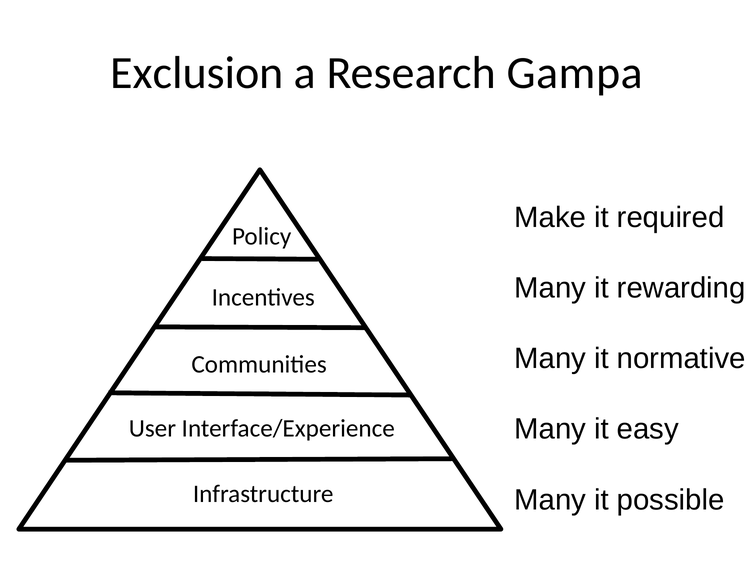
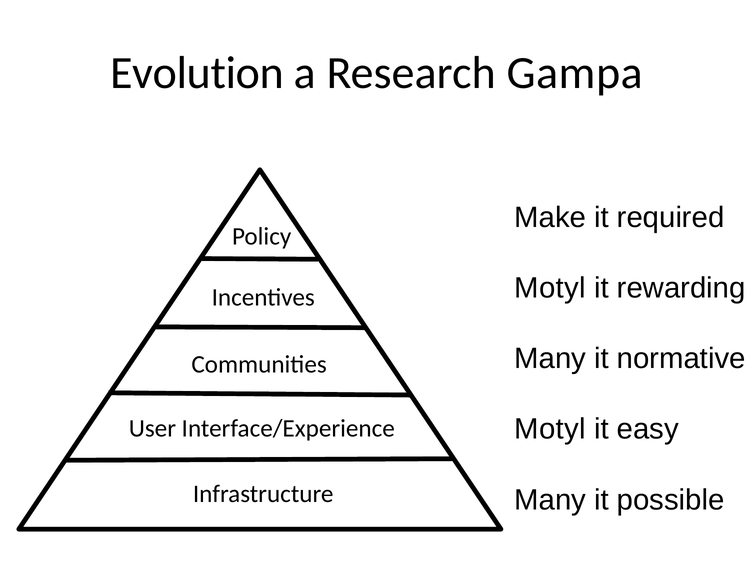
Exclusion: Exclusion -> Evolution (197, 73)
Many: Many -> Motyl (550, 288)
Many: Many -> Motyl (550, 429)
